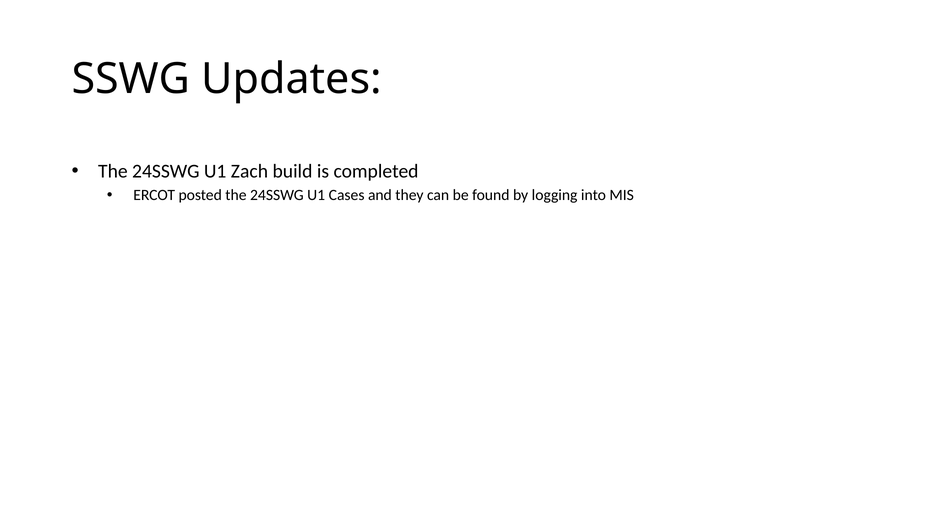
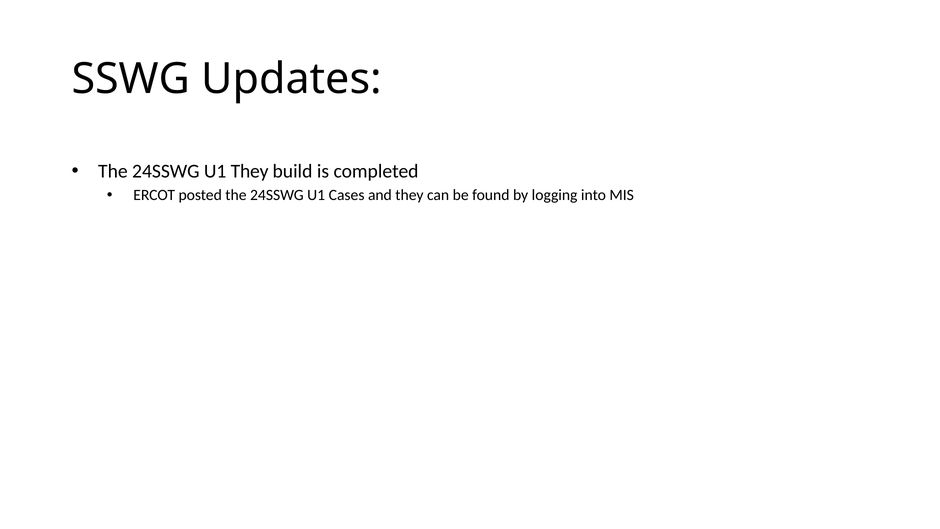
U1 Zach: Zach -> They (250, 171)
